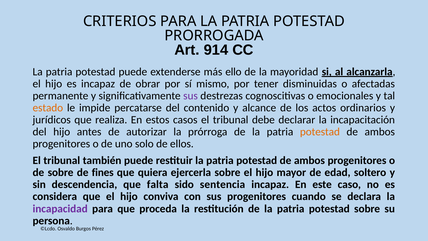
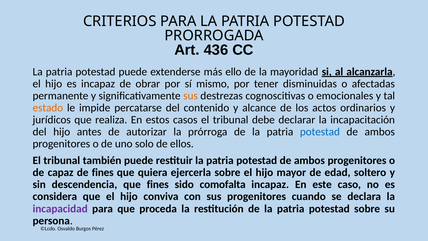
914: 914 -> 436 (216, 50)
sus colour: purple -> orange (191, 96)
potestad colour: orange -> blue (320, 132)
de sobre: sobre -> capaz (61, 172)
que falta: falta -> fines (158, 184)
sentencia: sentencia -> comofalta (223, 184)
